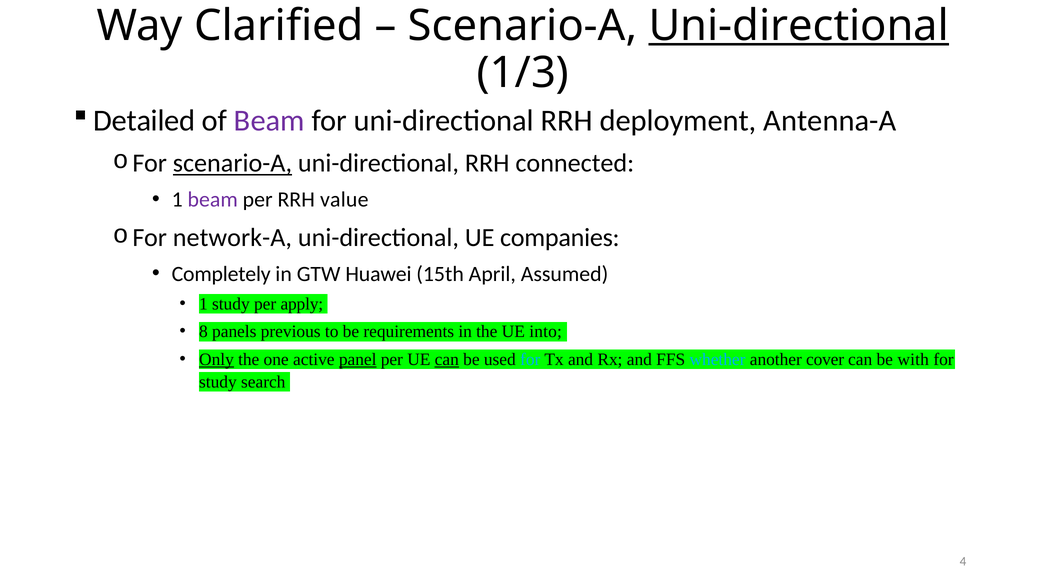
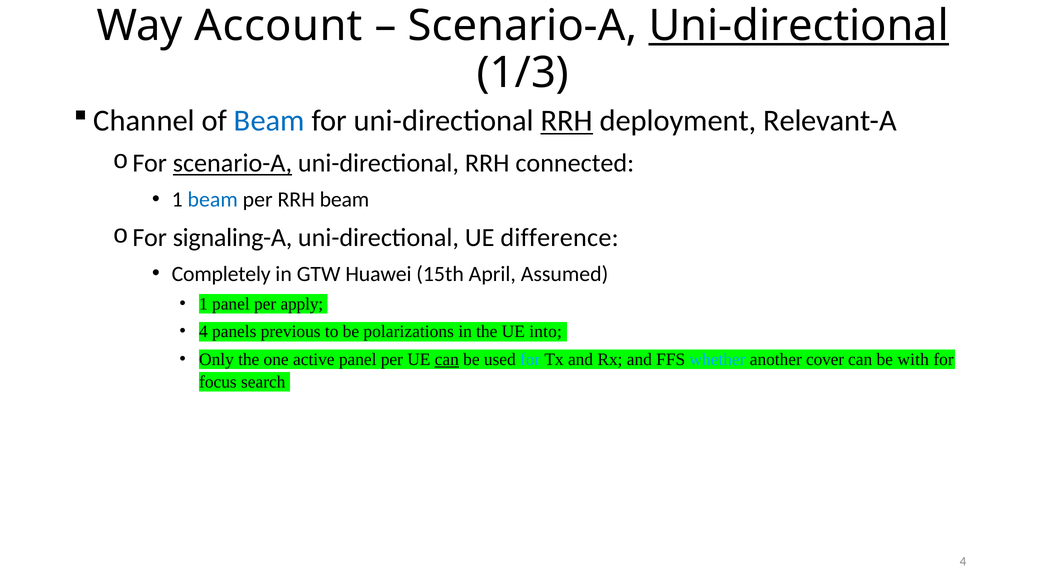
Clarified: Clarified -> Account (279, 26)
Detailed: Detailed -> Channel (144, 121)
Beam colour: purple -> blue (269, 121)
RRH underline: none -> present (567, 121)
Antenna-A: Antenna-A -> Relevant-A (830, 121)
beam colour: purple -> blue (213, 200)
RRH value: value -> beam (344, 200)
network-A: network-A -> signaling-A (233, 238)
companies: companies -> difference (560, 238)
1 study: study -> panel (231, 304)
8: 8 -> 4 (203, 332)
requirements: requirements -> polarizations (409, 332)
Only underline: present -> none (216, 360)
panel underline: present -> none (358, 360)
study: study -> focus (218, 382)
